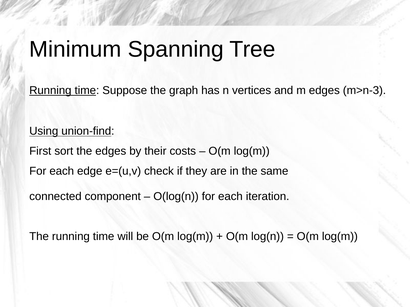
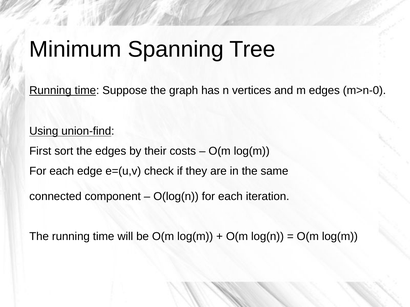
m>n-3: m>n-3 -> m>n-0 (364, 91)
